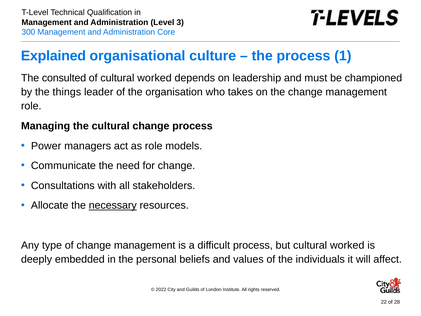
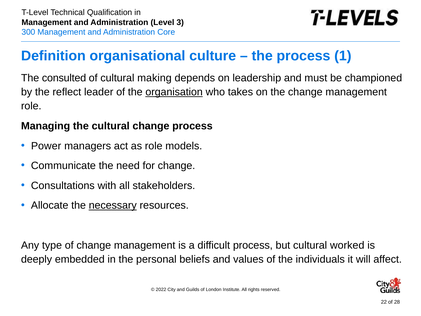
Explained: Explained -> Definition (53, 56)
of cultural worked: worked -> making (154, 78)
things: things -> reflect (67, 92)
organisation underline: none -> present (174, 92)
